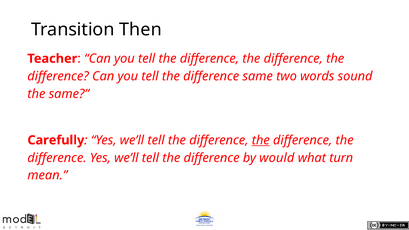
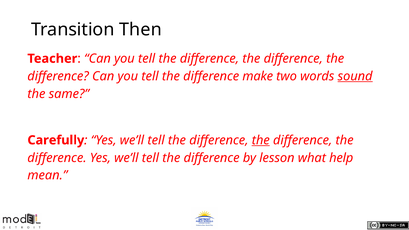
difference same: same -> make (258, 76)
sound underline: none -> present (355, 76)
would: would -> lesson (277, 158)
turn: turn -> help (341, 158)
